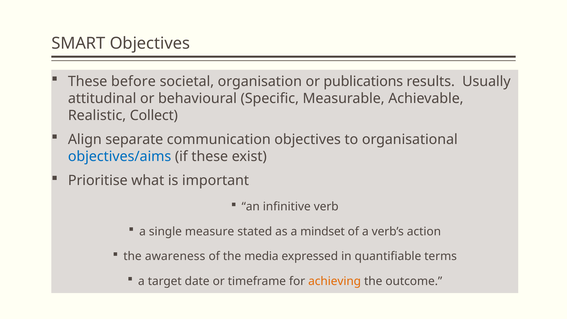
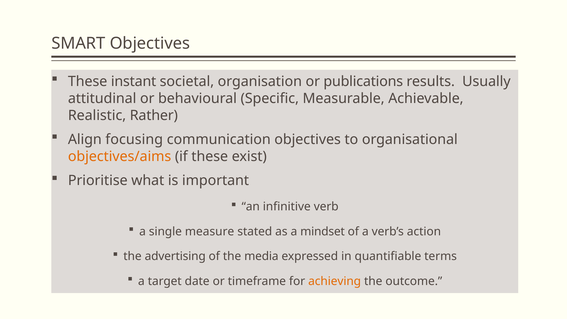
before: before -> instant (134, 81)
Collect: Collect -> Rather (154, 115)
separate: separate -> focusing (134, 140)
objectives/aims colour: blue -> orange (120, 157)
awareness: awareness -> advertising (175, 256)
